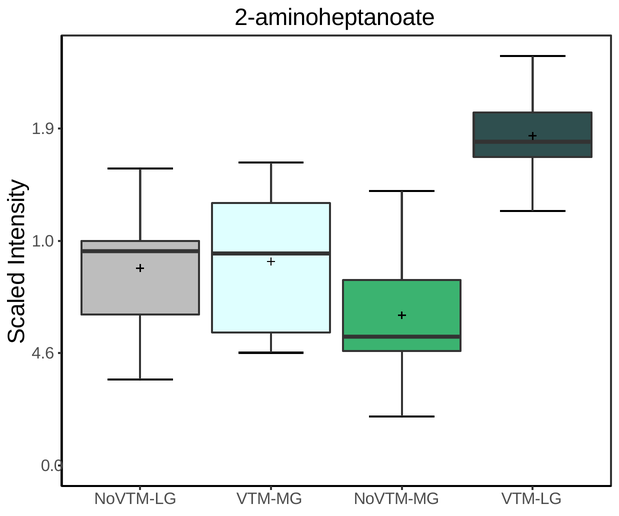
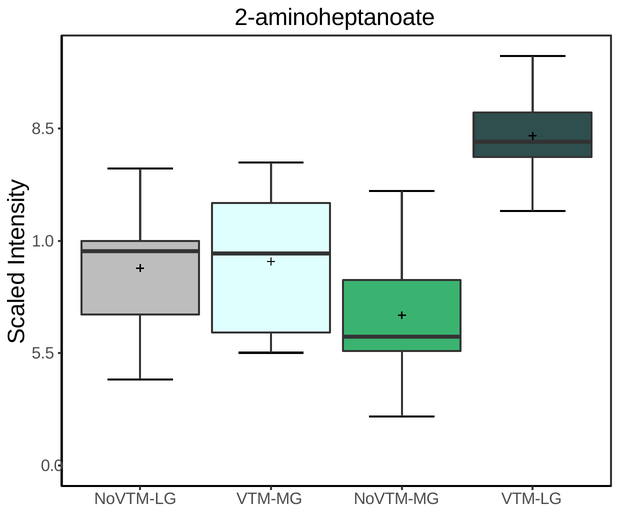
1.9: 1.9 -> 8.5 (43, 129)
4.6: 4.6 -> 5.5 (43, 353)
